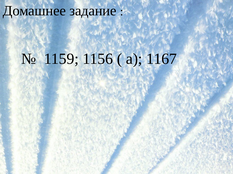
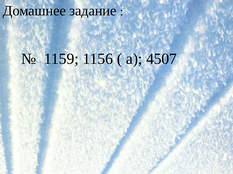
1167: 1167 -> 4507 (161, 59)
